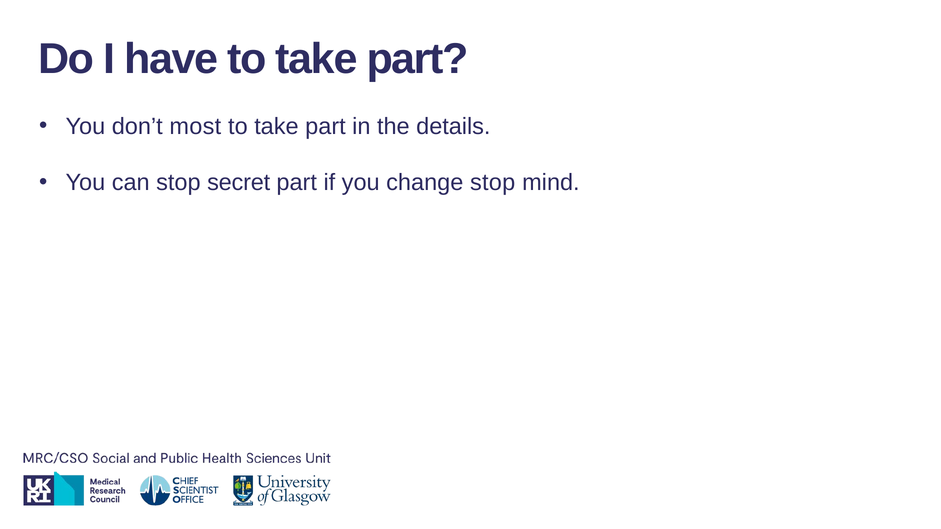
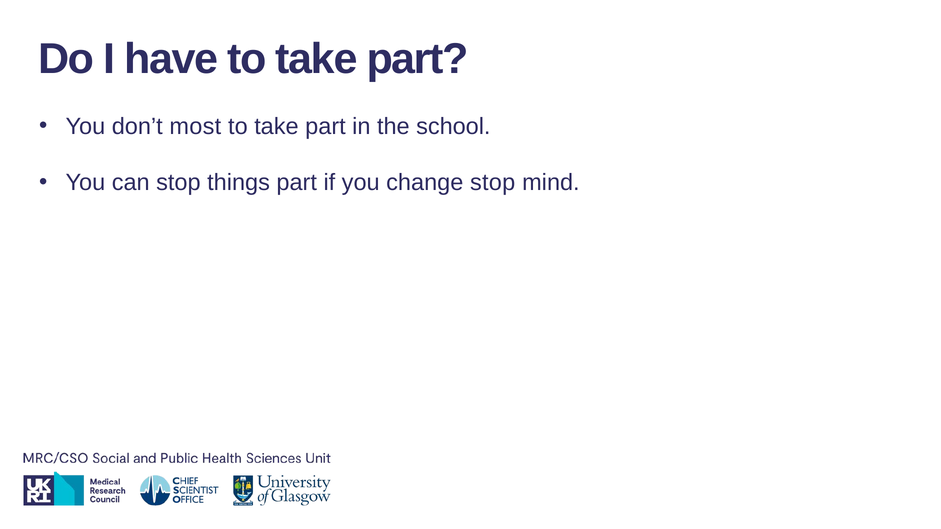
details: details -> school (453, 126)
secret: secret -> things (239, 183)
